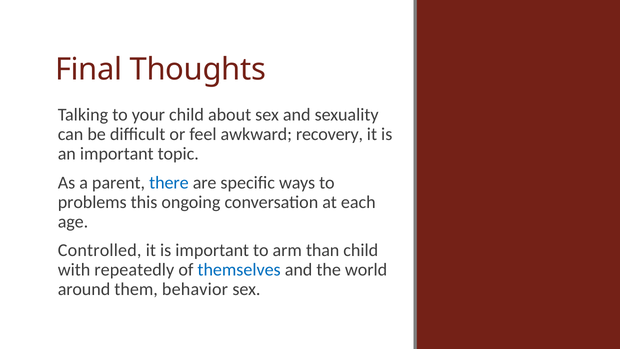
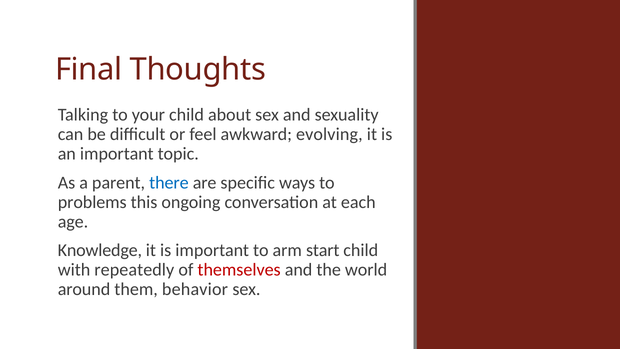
recovery: recovery -> evolving (329, 134)
Controlled: Controlled -> Knowledge (100, 250)
than: than -> start (323, 250)
themselves colour: blue -> red (239, 269)
